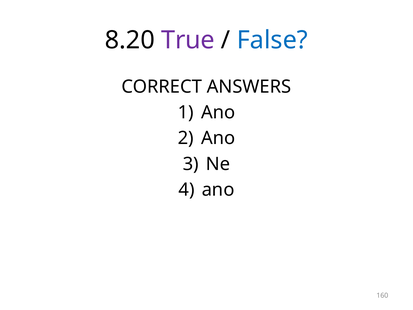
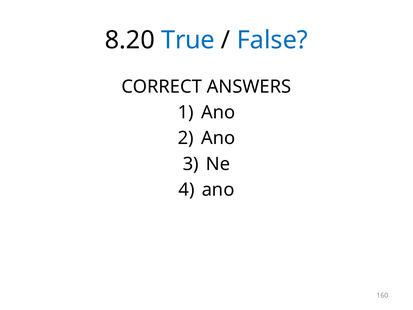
True colour: purple -> blue (188, 40)
